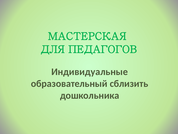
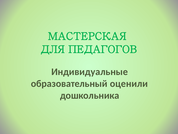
сблизить: сблизить -> оценили (129, 83)
